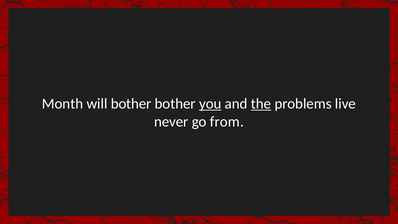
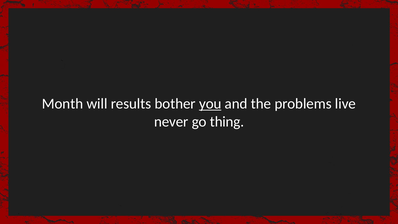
will bother: bother -> results (131, 104)
the underline: present -> none (261, 104)
from: from -> thing (227, 122)
